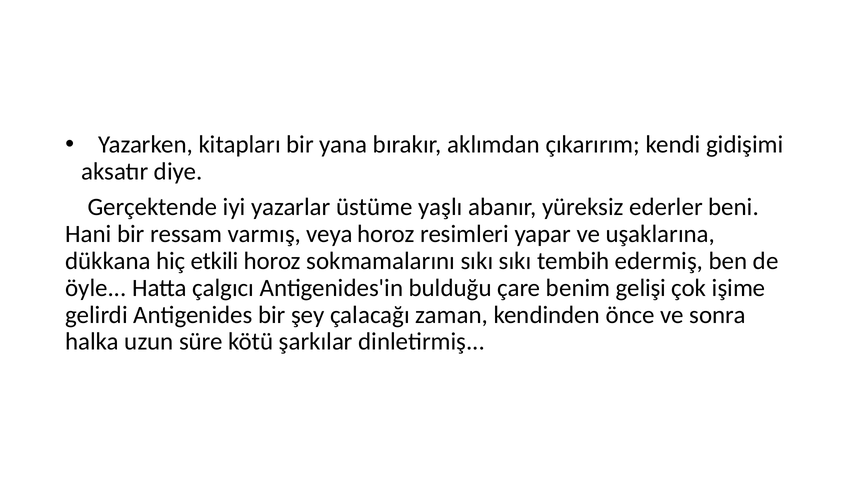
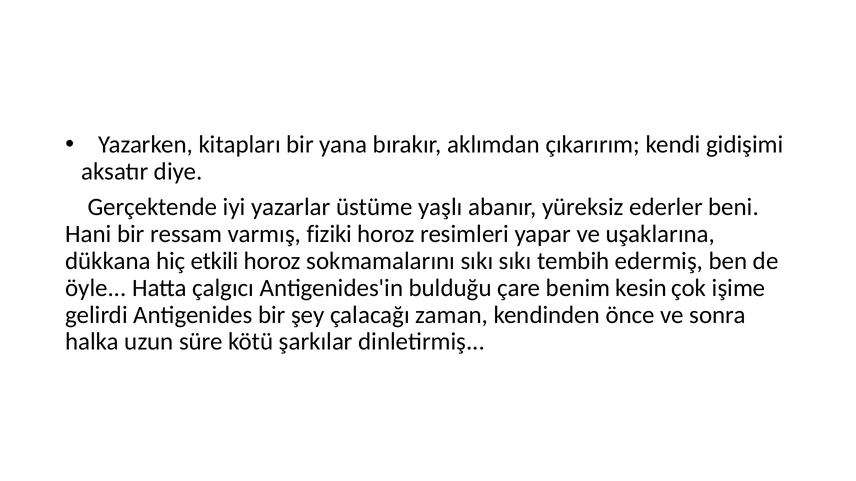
veya: veya -> fiziki (329, 234)
gelişi: gelişi -> kesin (641, 288)
